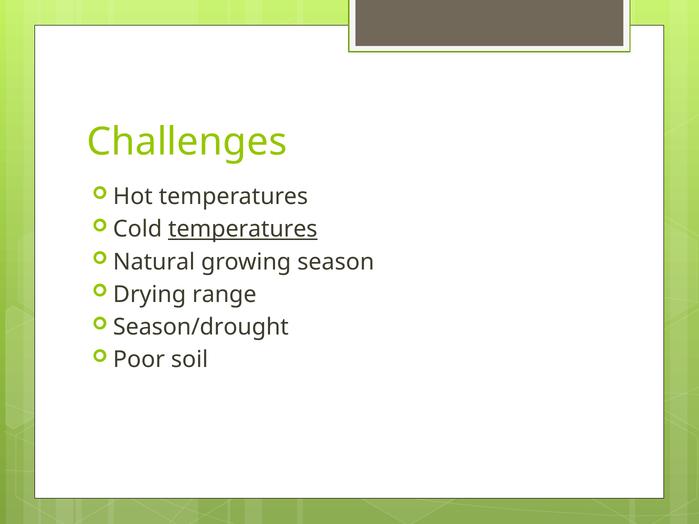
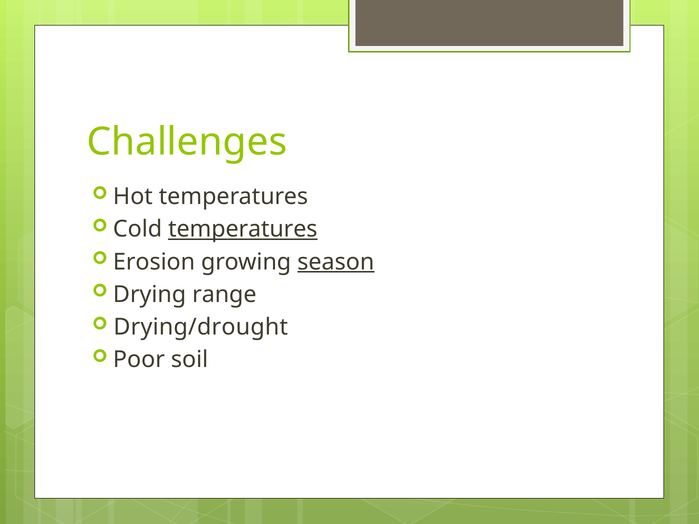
Natural: Natural -> Erosion (154, 262)
season underline: none -> present (336, 262)
Season/drought: Season/drought -> Drying/drought (201, 327)
